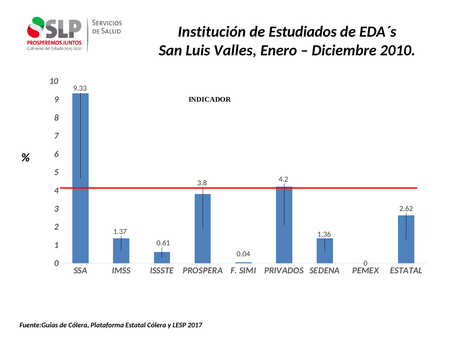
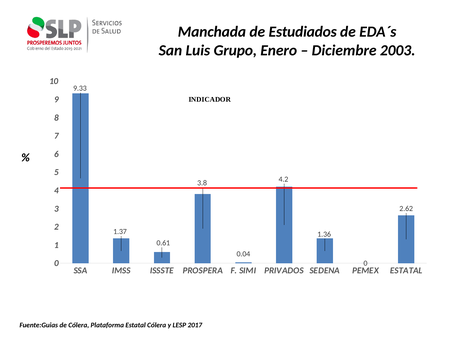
Institución: Institución -> Manchada (212, 32)
Valles: Valles -> Grupo (235, 50)
2010: 2010 -> 2003 (398, 50)
